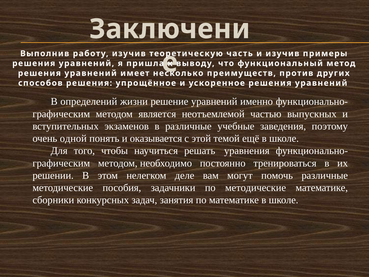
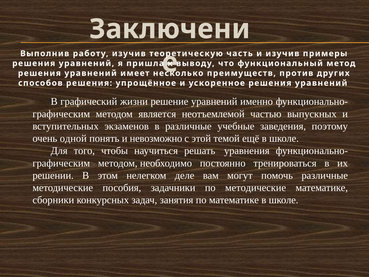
определений: определений -> графический (89, 101)
оказывается: оказывается -> невозможно (156, 138)
